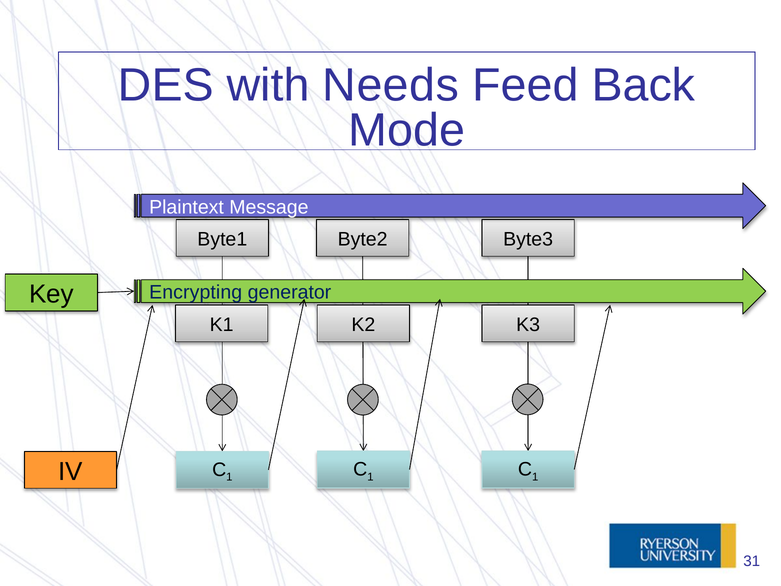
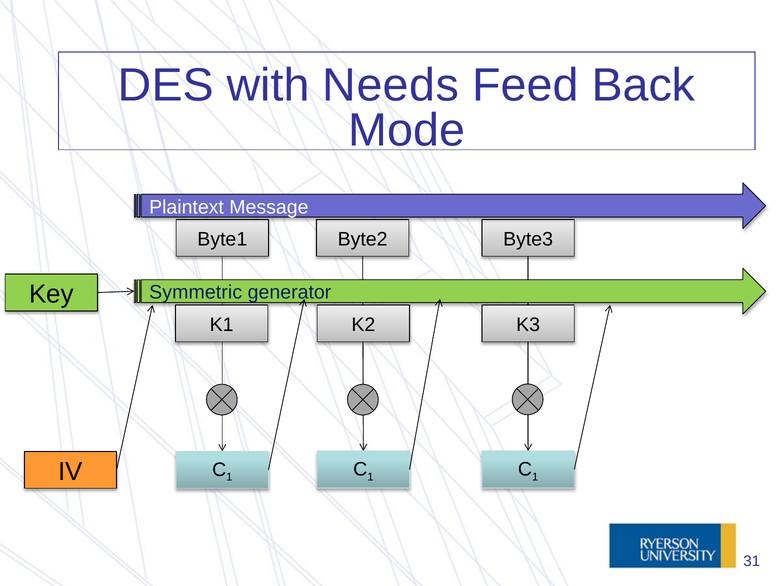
Encrypting: Encrypting -> Symmetric (196, 292)
